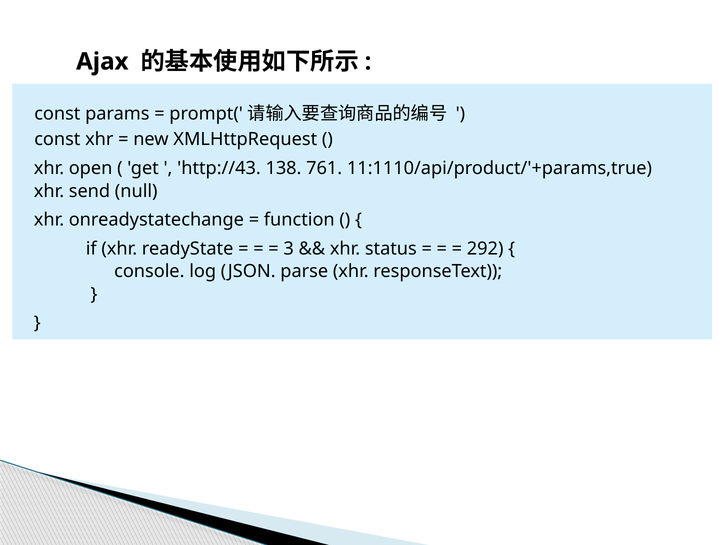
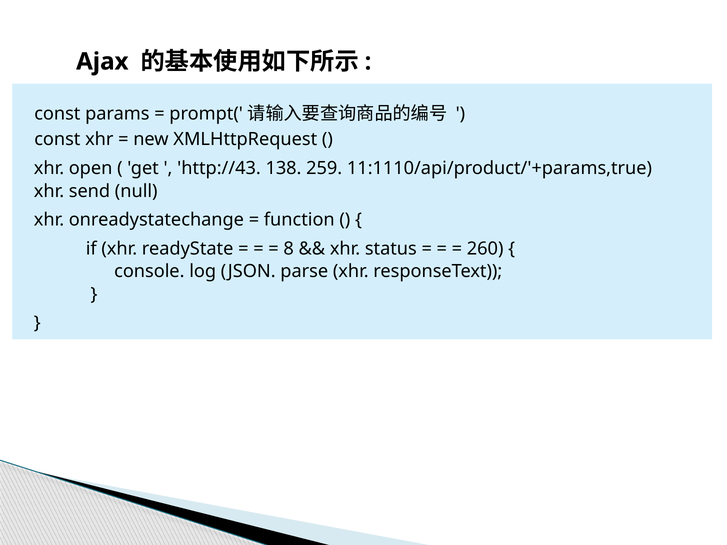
761: 761 -> 259 (324, 169)
3: 3 -> 8 (289, 249)
292: 292 -> 260 (485, 249)
